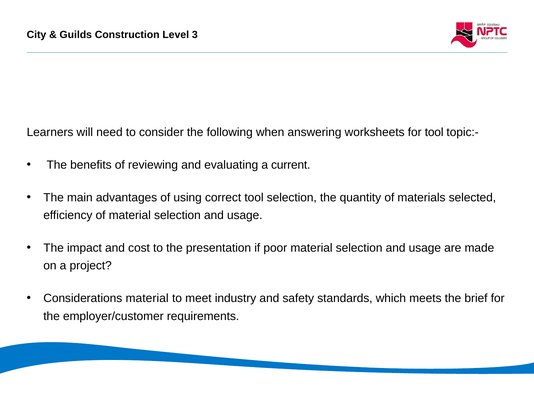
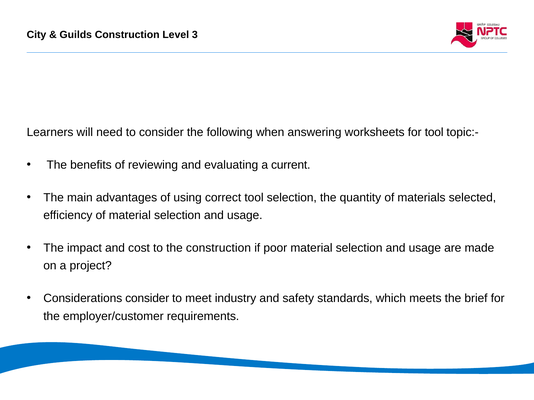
the presentation: presentation -> construction (218, 248)
Considerations material: material -> consider (147, 299)
